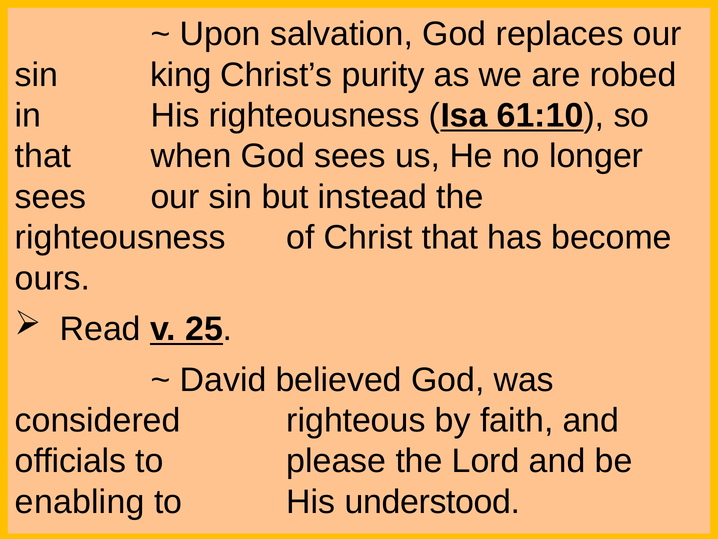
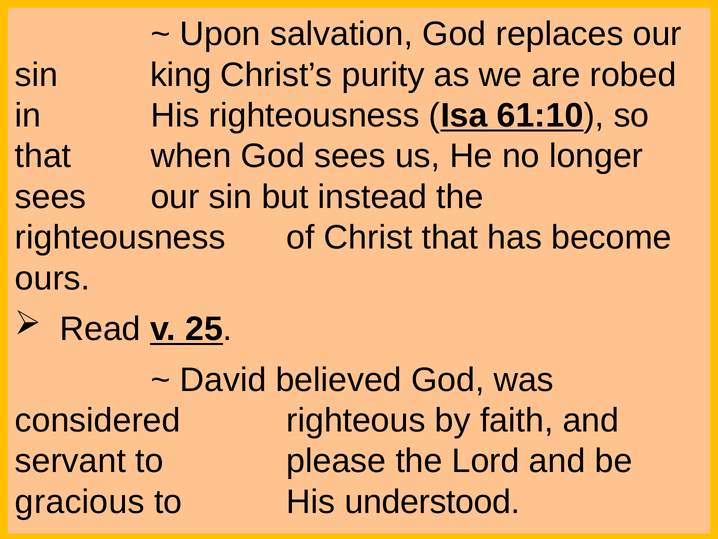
officials: officials -> servant (70, 461)
enabling: enabling -> gracious (80, 502)
